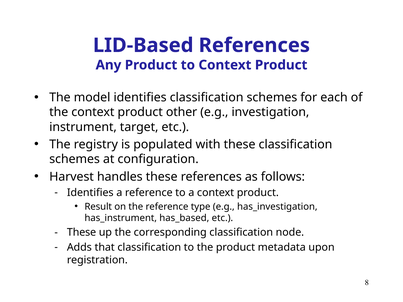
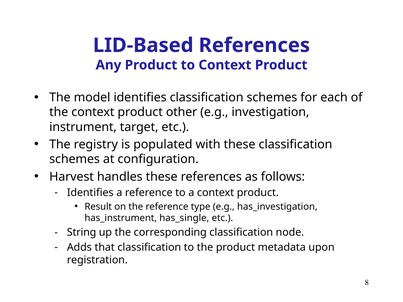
has_based: has_based -> has_single (184, 218)
These: These -> String (82, 233)
